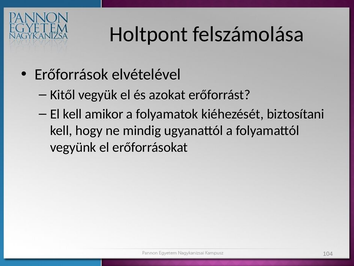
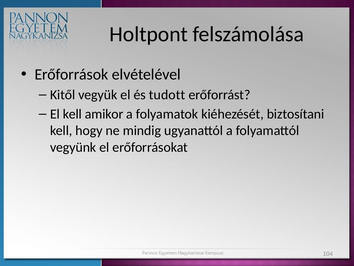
azokat: azokat -> tudott (167, 95)
